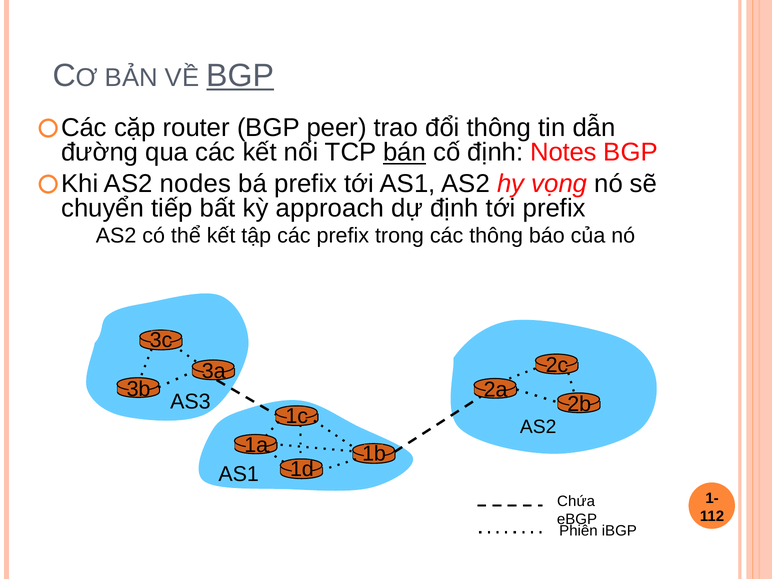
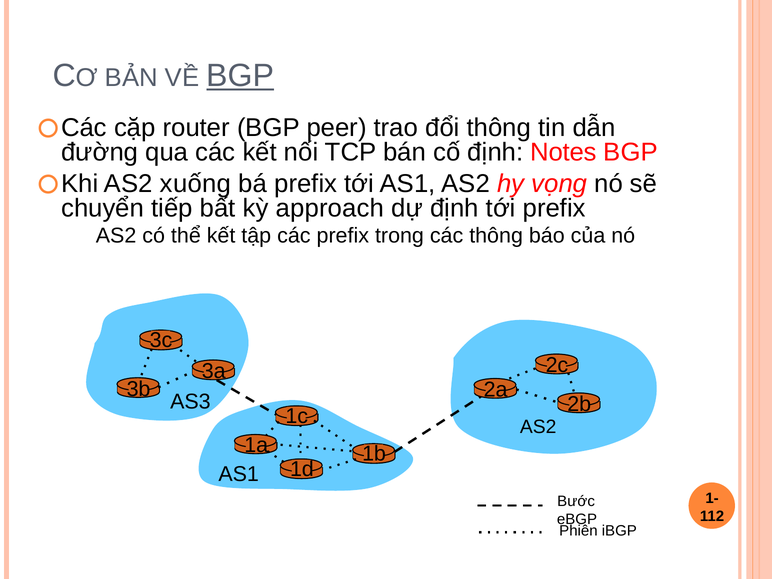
bán underline: present -> none (405, 152)
nodes: nodes -> xuống (195, 184)
Chứa: Chứa -> Bước (576, 501)
